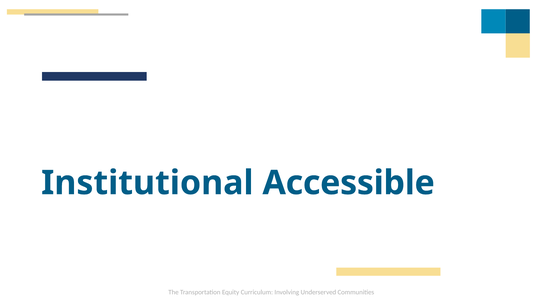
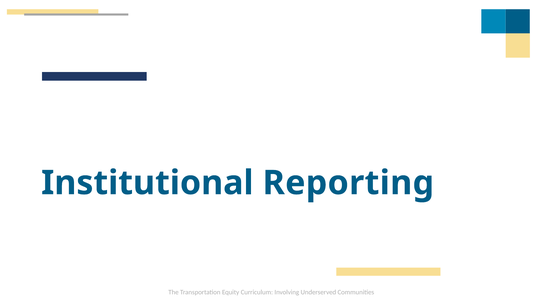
Accessible: Accessible -> Reporting (348, 183)
